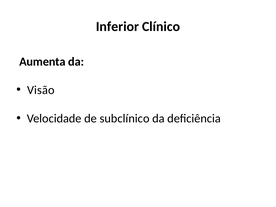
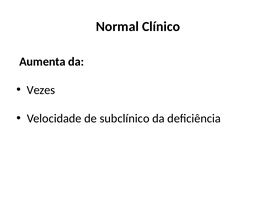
Inferior: Inferior -> Normal (117, 27)
Visão: Visão -> Vezes (41, 90)
